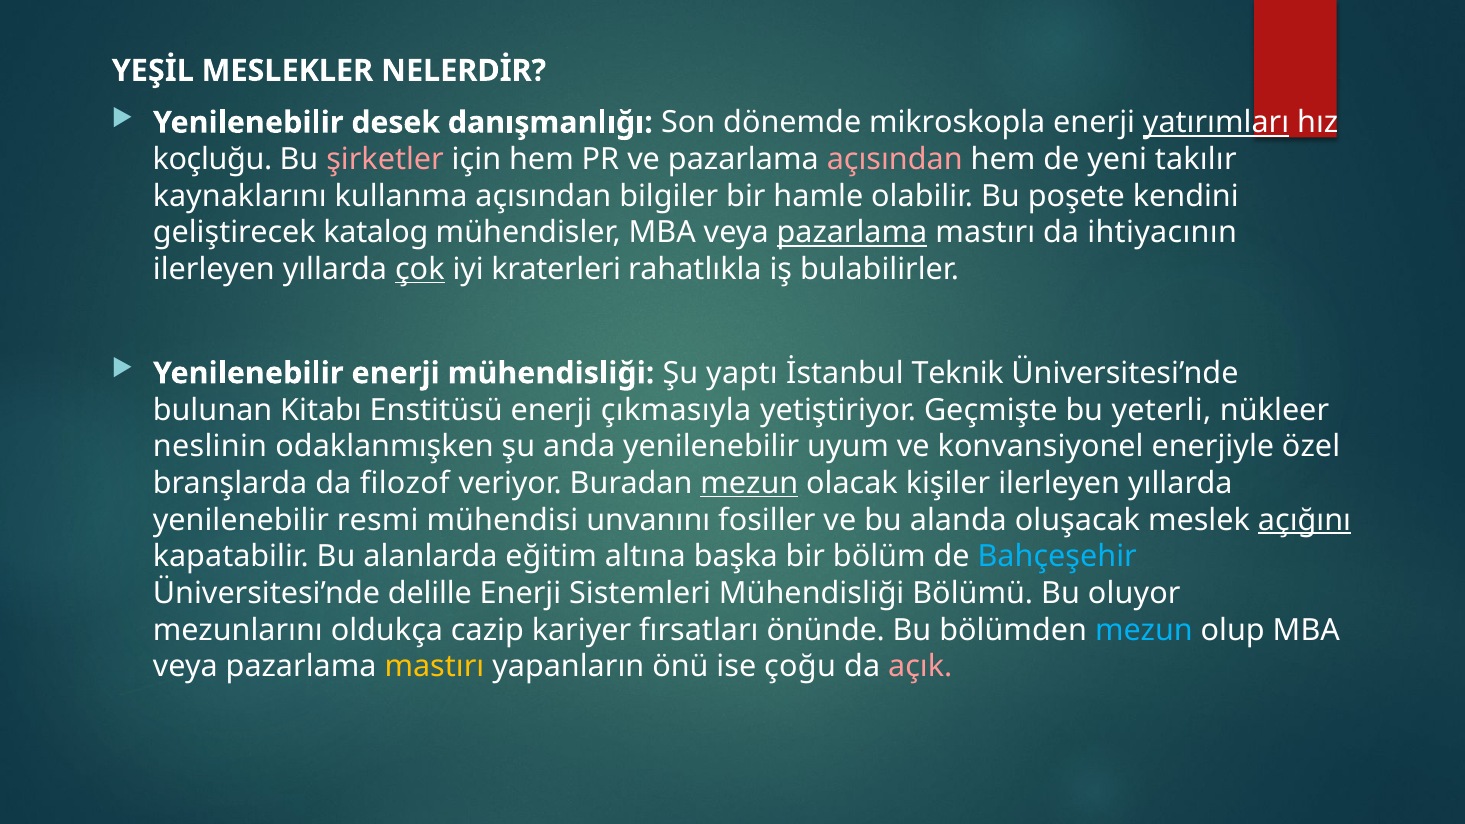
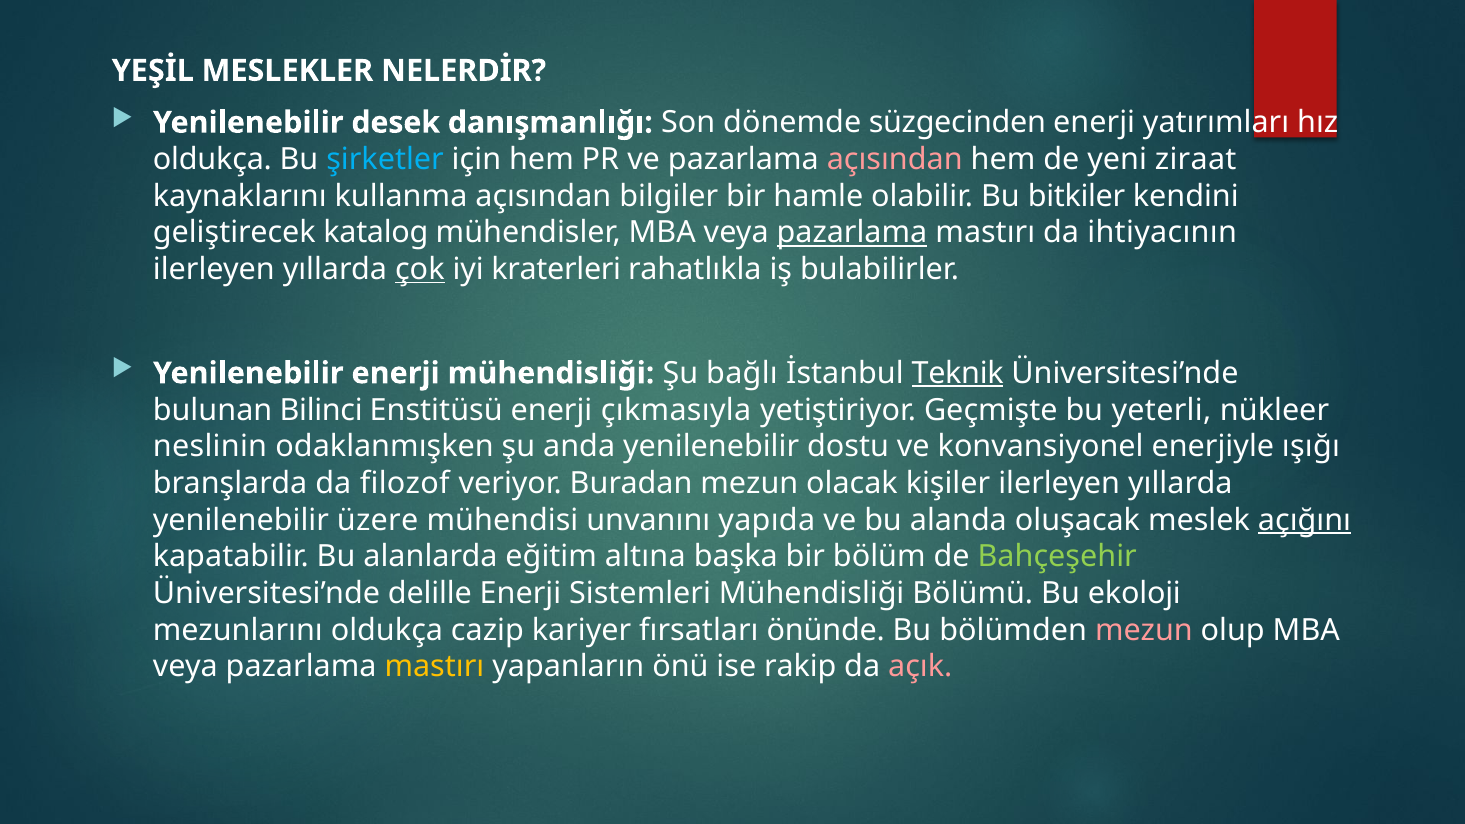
mikroskopla: mikroskopla -> süzgecinden (957, 123)
yatırımları underline: present -> none (1216, 123)
koçluğu: koçluğu -> oldukça (212, 159)
şirketler colour: pink -> light blue (385, 159)
takılır: takılır -> ziraat (1196, 159)
poşete: poşete -> bitkiler (1077, 196)
yaptı: yaptı -> bağlı (742, 373)
Teknik underline: none -> present (958, 373)
Kitabı: Kitabı -> Bilinci (321, 410)
uyum: uyum -> dostu (848, 447)
özel: özel -> ışığı (1311, 447)
mezun underline: present -> none (749, 483)
resmi: resmi -> üzere (378, 520)
fosiller: fosiller -> yapıda (767, 520)
Bahçeşehir colour: light blue -> light green (1057, 557)
oluyor: oluyor -> ekoloji (1134, 593)
mezun colour: light blue -> pink (1144, 630)
çoğu: çoğu -> rakip (800, 667)
